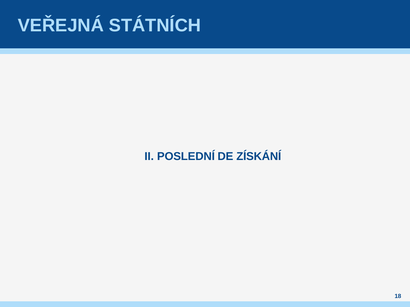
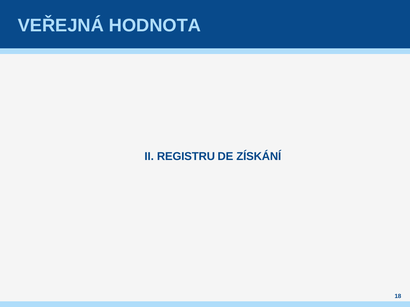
STÁTNÍCH: STÁTNÍCH -> HODNOTA (155, 25)
POSLEDNÍ: POSLEDNÍ -> REGISTRU (186, 157)
